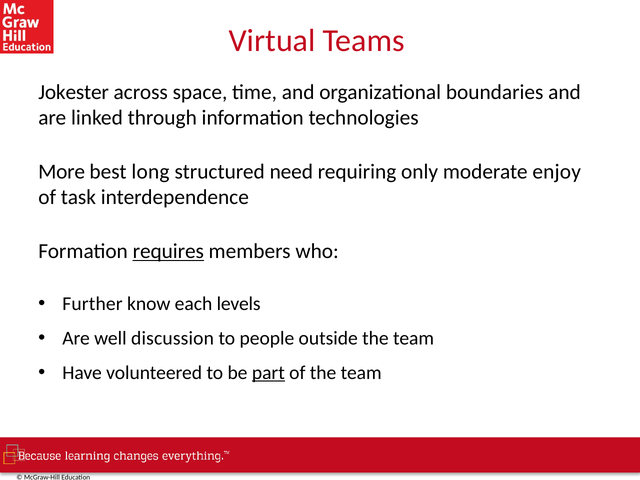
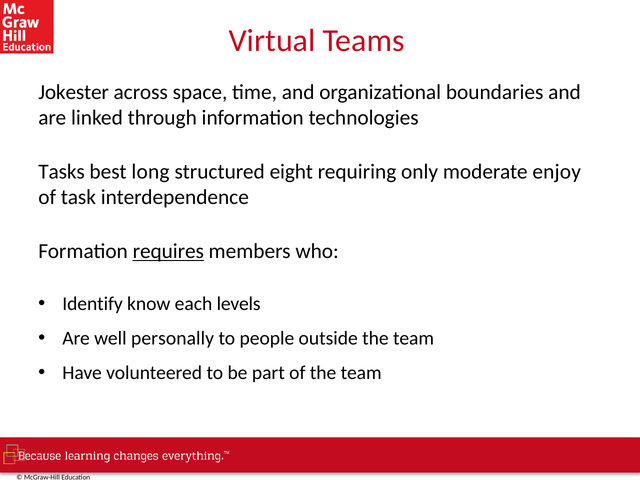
More: More -> Tasks (62, 172)
need: need -> eight (291, 172)
Further: Further -> Identify (93, 304)
discussion: discussion -> personally (173, 338)
part underline: present -> none (268, 373)
